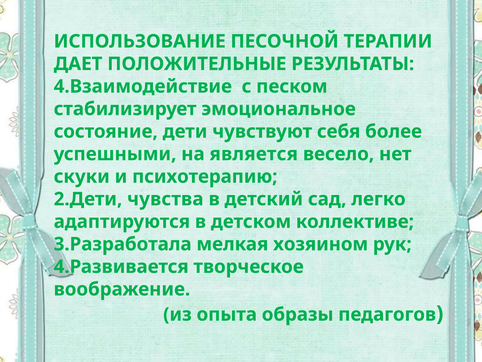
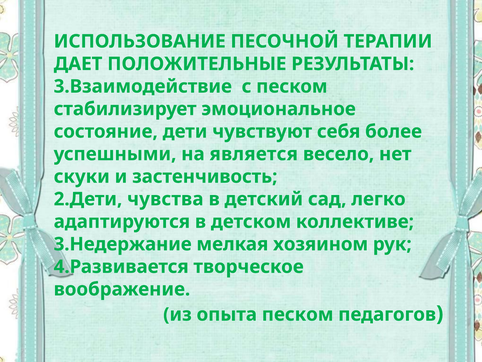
4.Взаимодействие: 4.Взаимодействие -> 3.Взаимодействие (143, 86)
психотерапию: психотерапию -> застенчивость (205, 176)
3.Разработала: 3.Разработала -> 3.Недержание (123, 244)
опыта образы: образы -> песком (298, 314)
